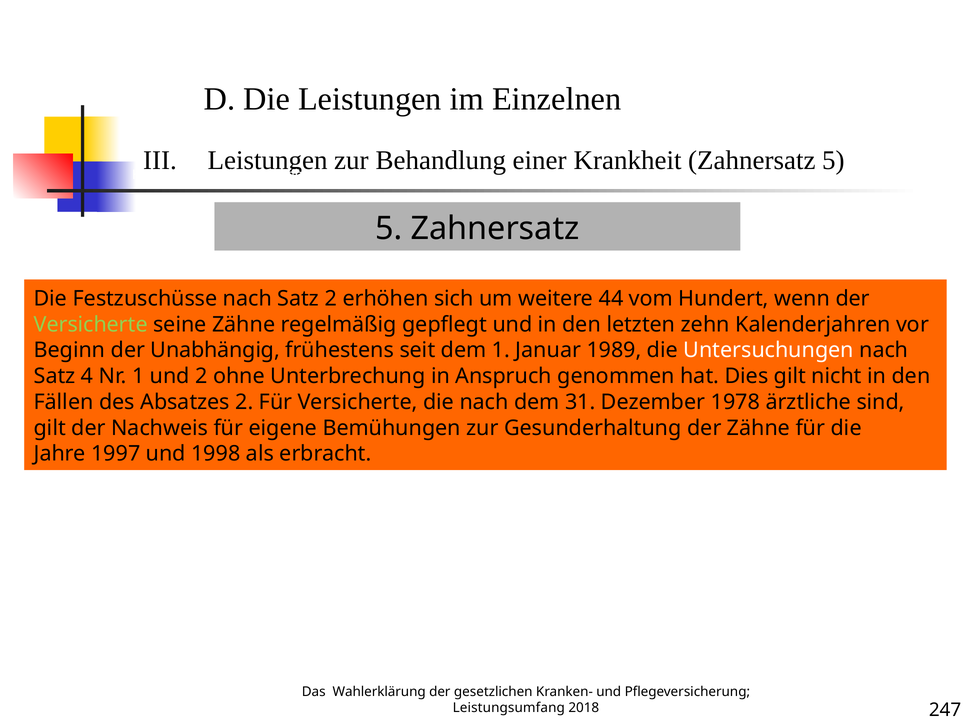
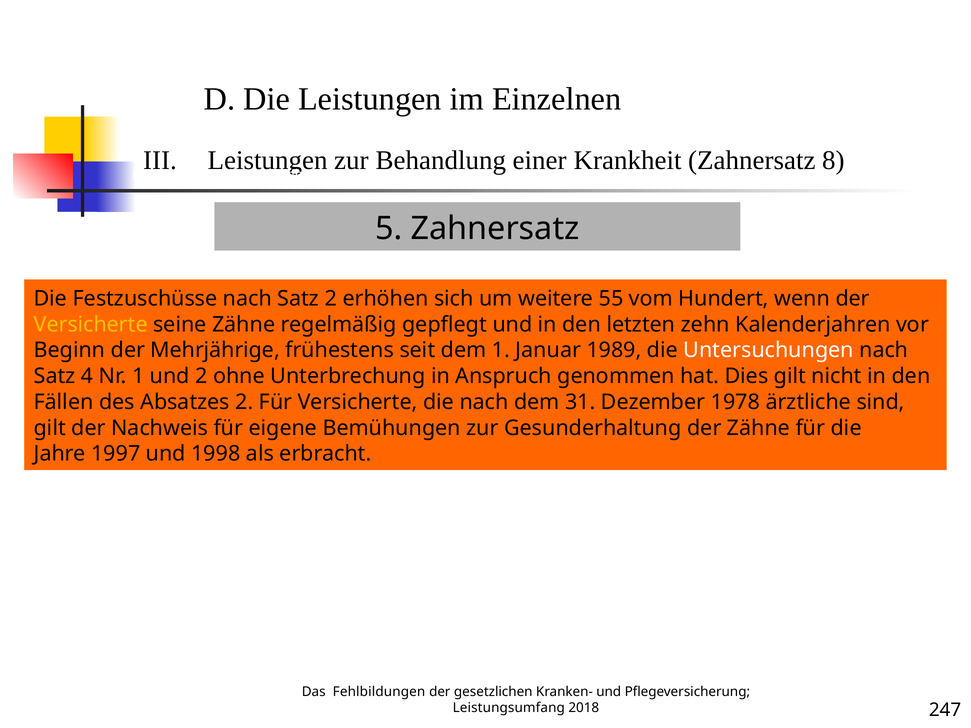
Zahnersatz 5: 5 -> 8 (834, 160)
44: 44 -> 55 (611, 299)
Versicherte colour: light green -> yellow (91, 325)
Unabhängig: Unabhängig -> Mehrjährige (215, 350)
Wahlerklärung: Wahlerklärung -> Fehlbildungen (379, 692)
